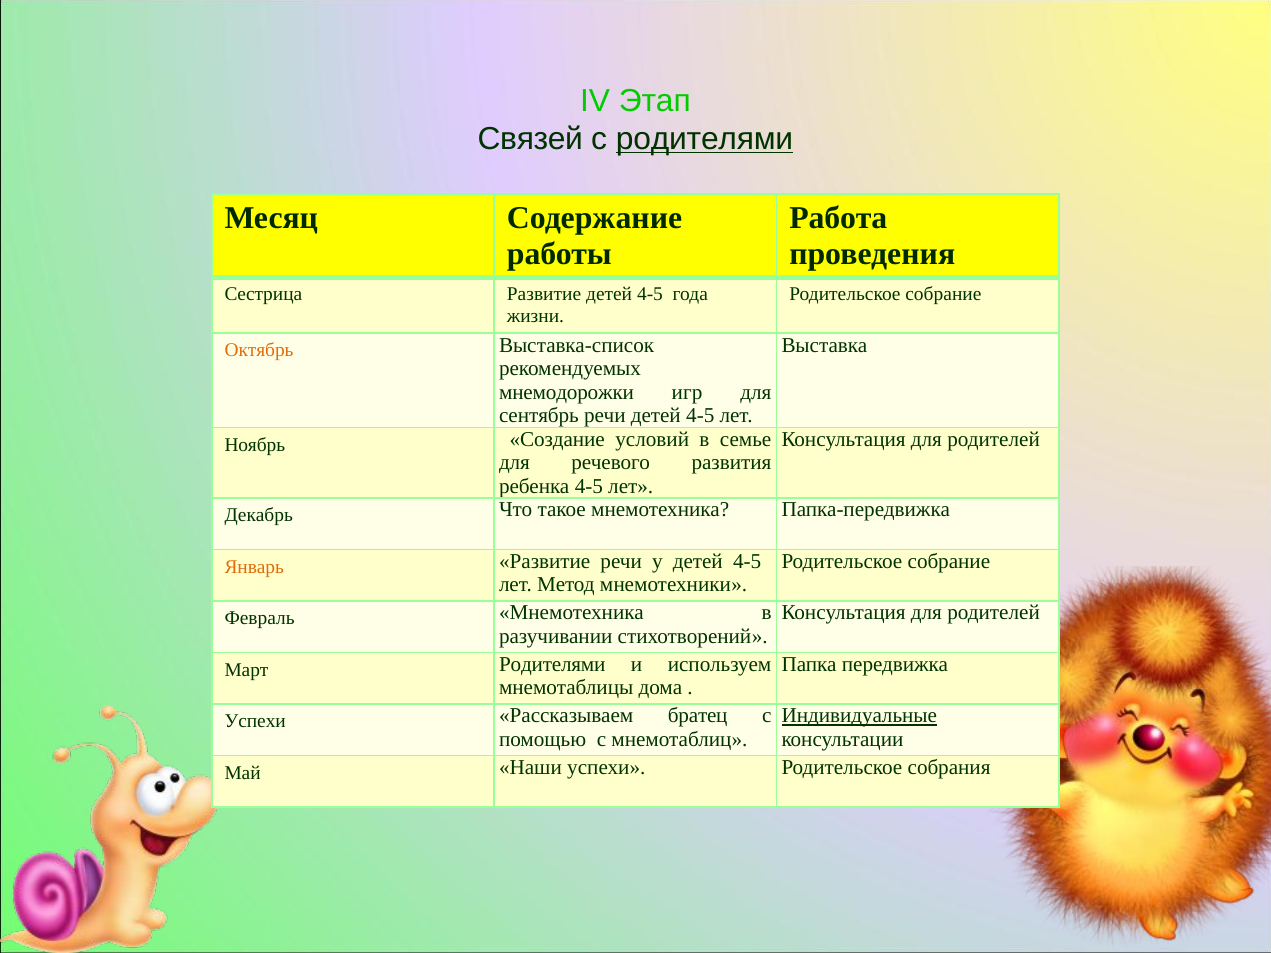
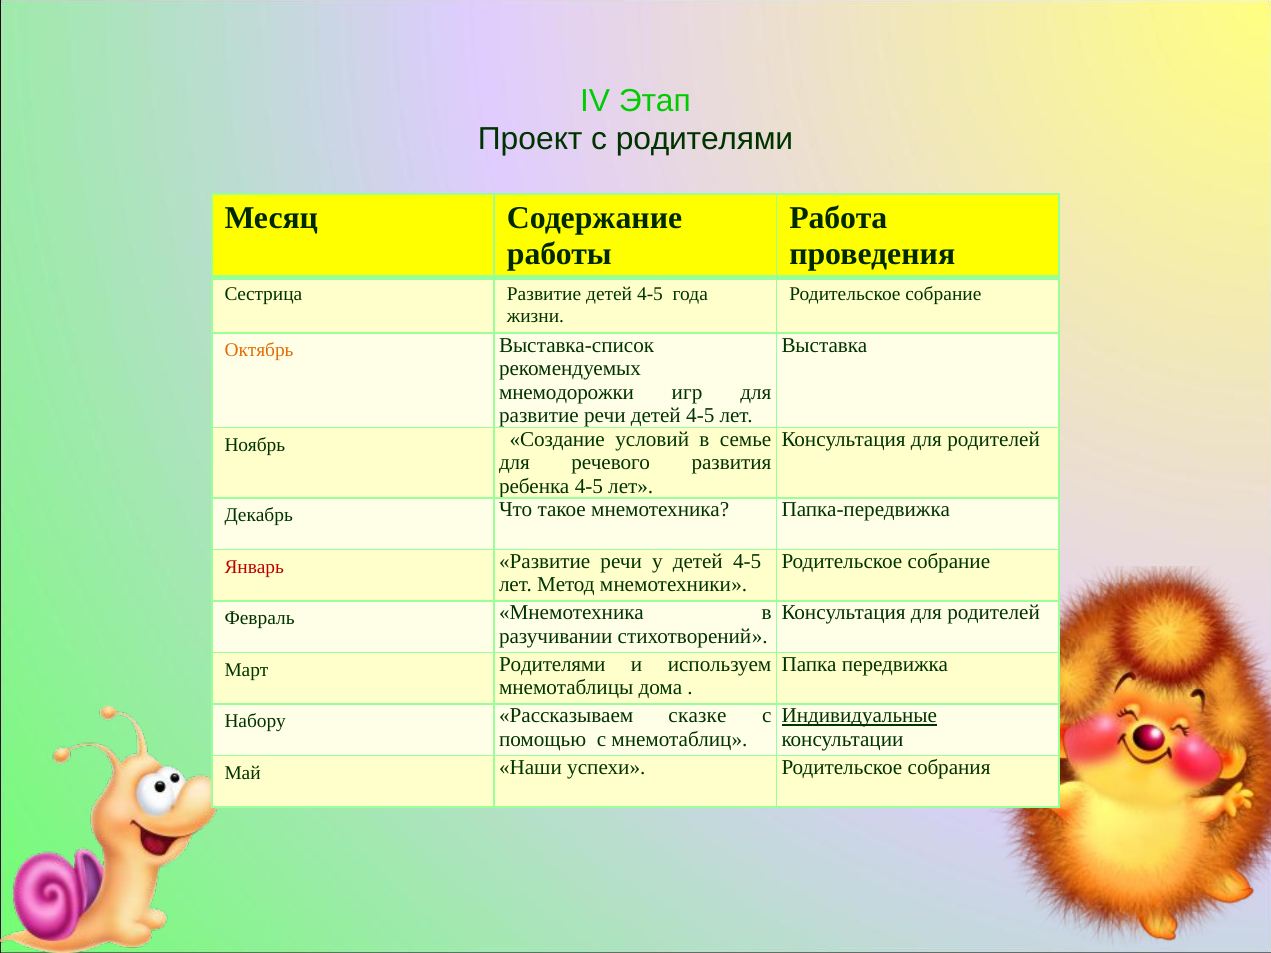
Связей: Связей -> Проект (530, 139)
родителями underline: present -> none (705, 139)
сентябрь: сентябрь -> развитие (539, 416)
Январь colour: orange -> red (254, 567)
Успехи: Успехи -> Набору (255, 722)
братец: братец -> сказке (698, 716)
